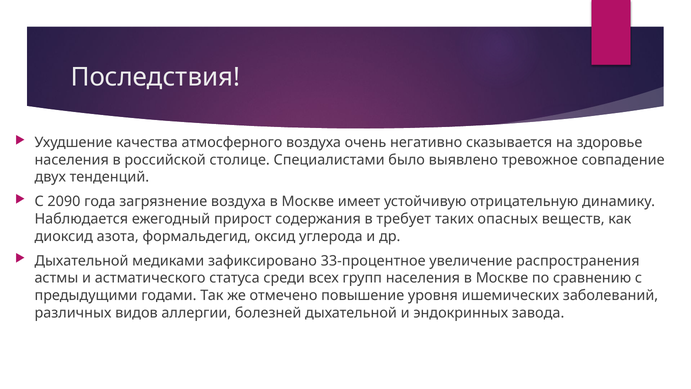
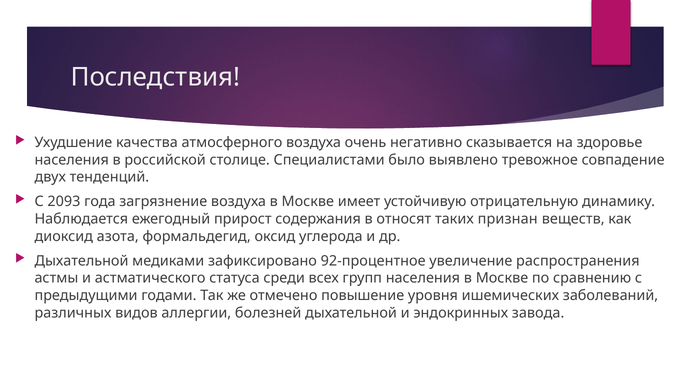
2090: 2090 -> 2093 (64, 201)
требует: требует -> относят (404, 219)
опасных: опасных -> признан (508, 219)
33-процентное: 33-процентное -> 92-процентное (373, 261)
